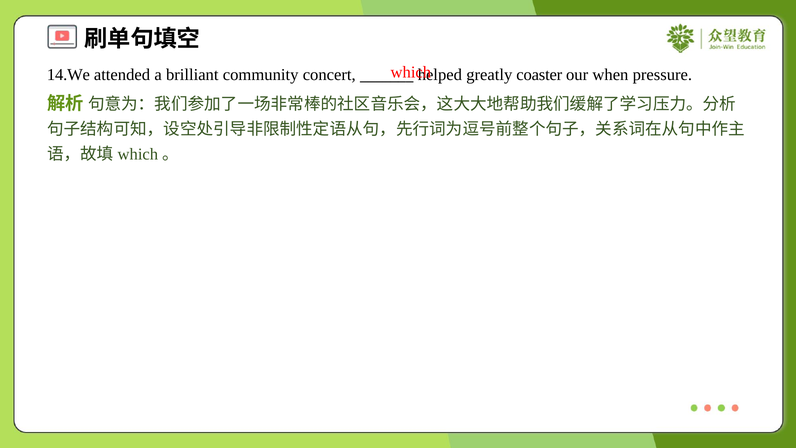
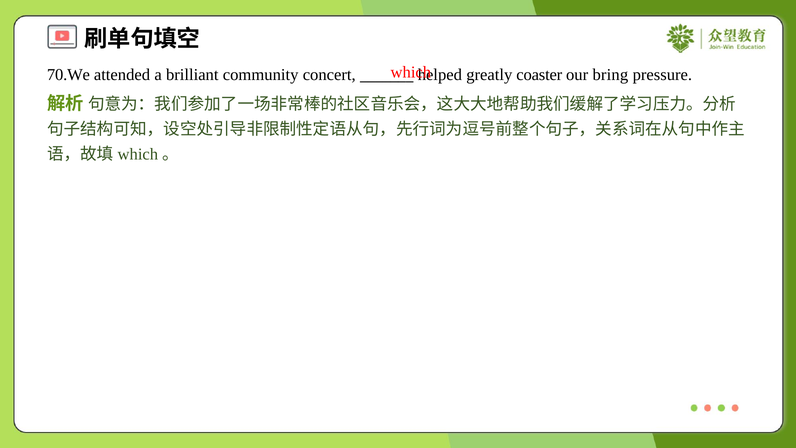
14.We: 14.We -> 70.We (68, 75)
when: when -> bring (610, 75)
